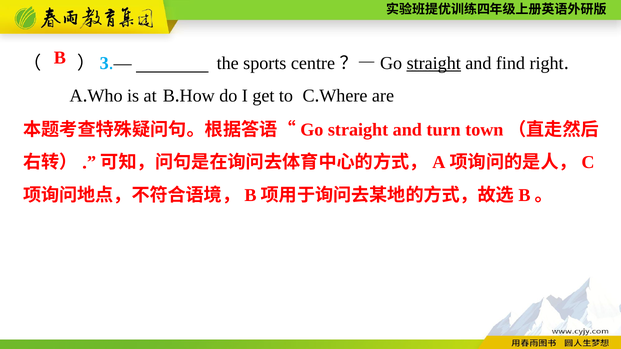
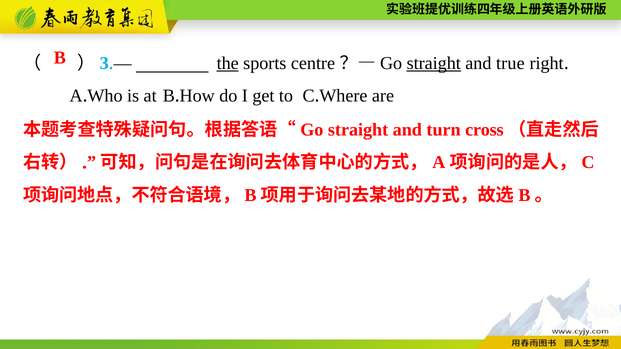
the underline: none -> present (228, 63)
find: find -> true (510, 63)
town: town -> cross (484, 130)
